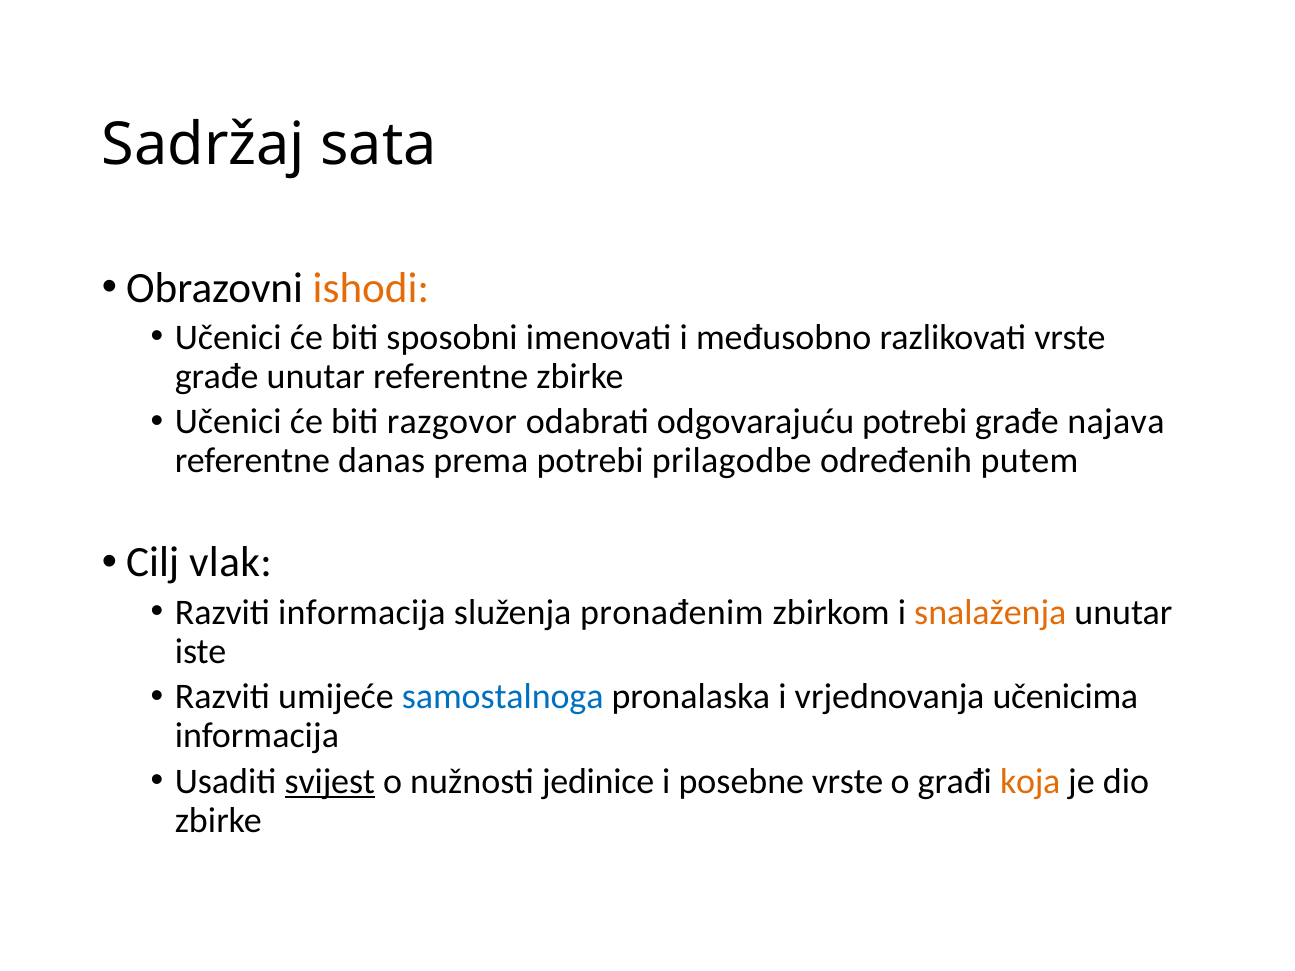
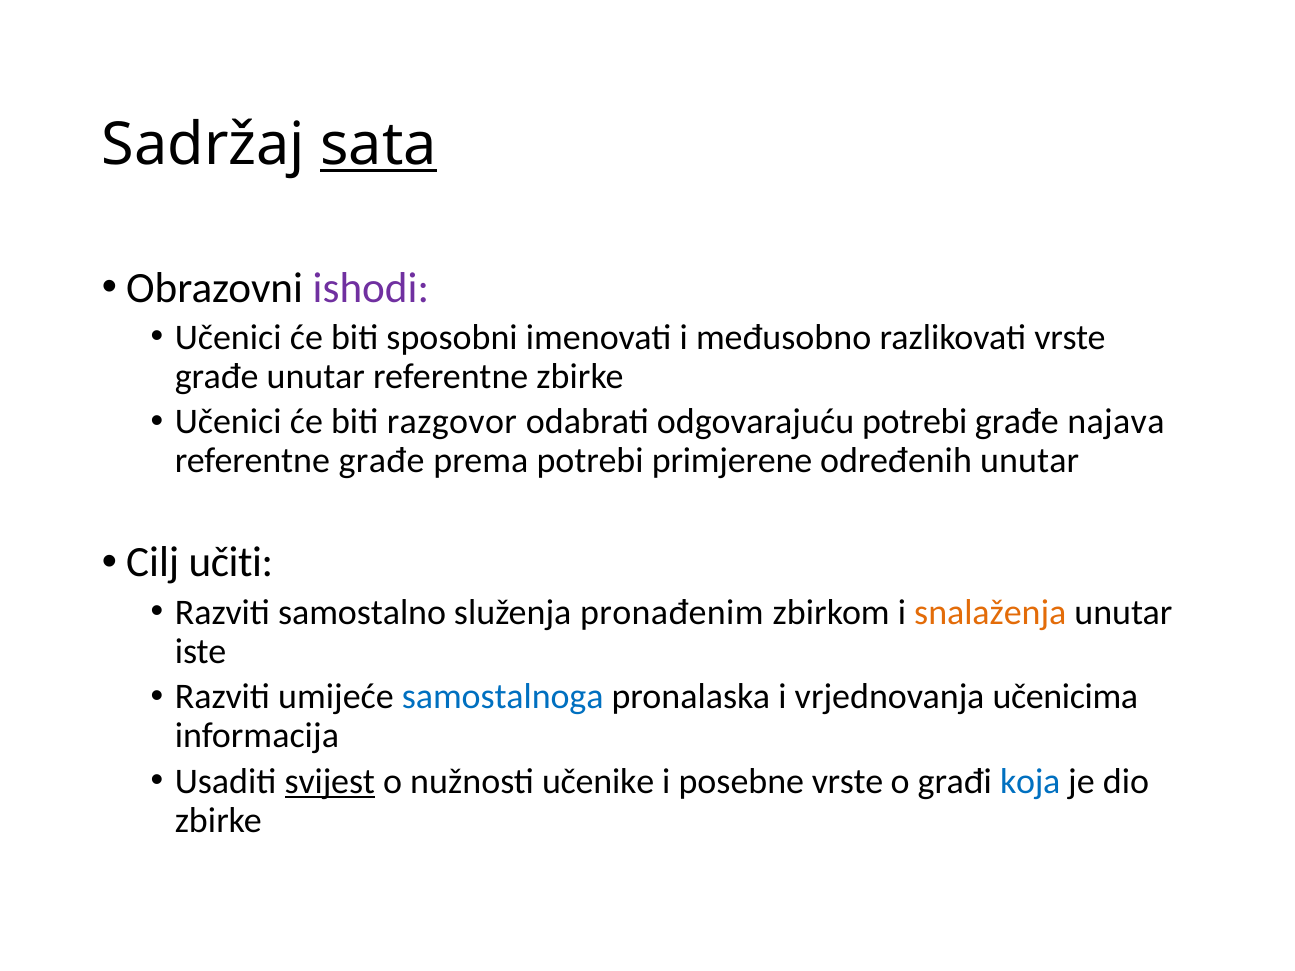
sata underline: none -> present (379, 145)
ishodi colour: orange -> purple (371, 288)
referentne danas: danas -> građe (382, 461)
prilagodbe: prilagodbe -> primjerene (732, 461)
određenih putem: putem -> unutar (1030, 461)
vlak: vlak -> učiti (231, 563)
Razviti informacija: informacija -> samostalno (362, 612)
jedinice: jedinice -> učenike (598, 781)
koja colour: orange -> blue (1030, 781)
